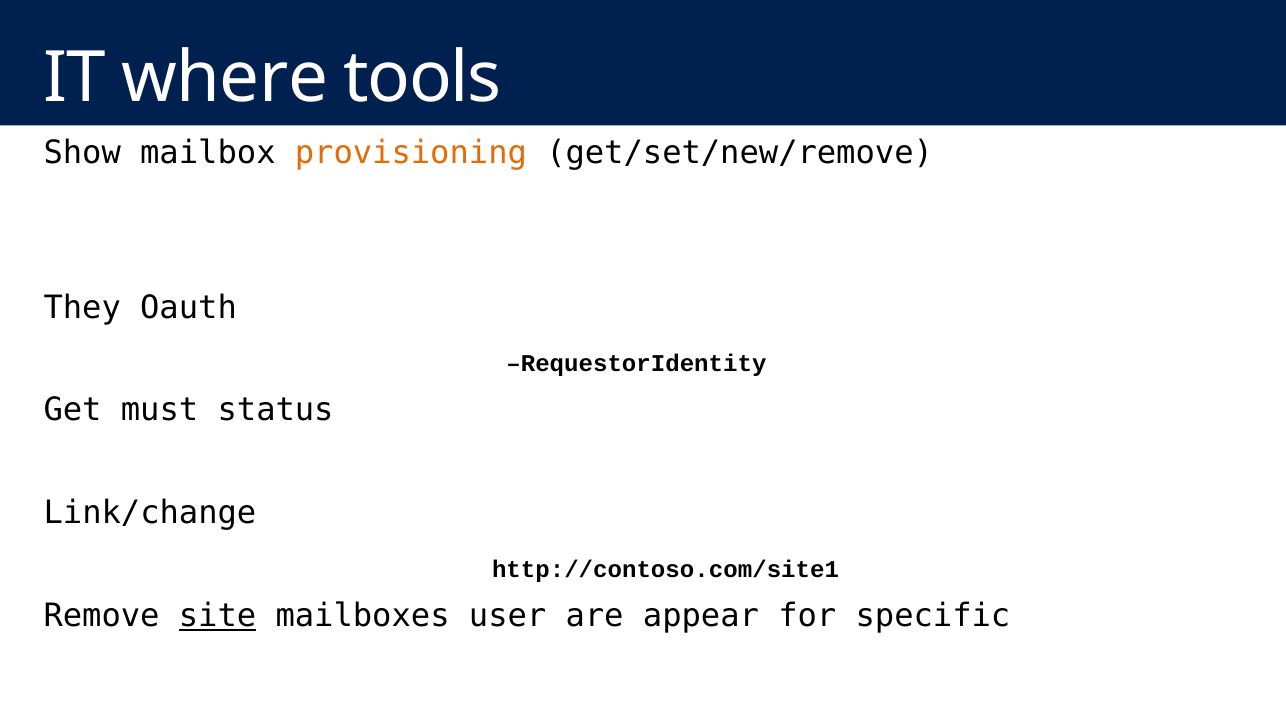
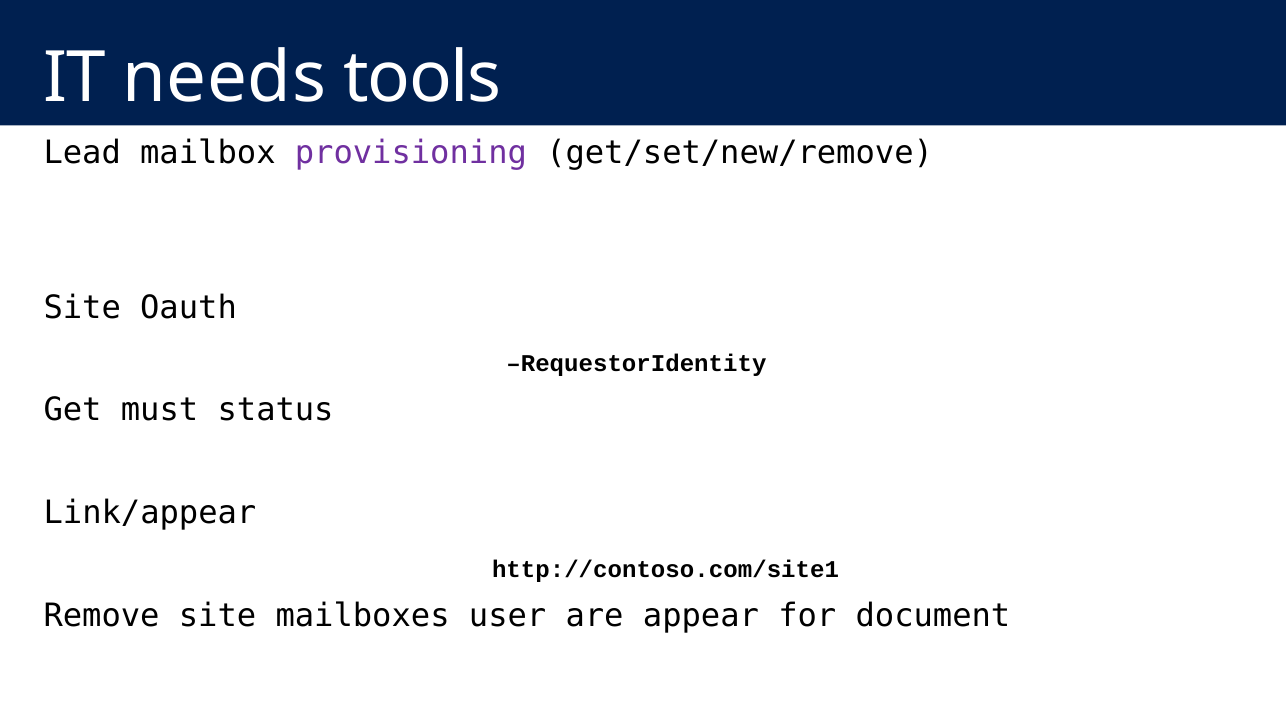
where: where -> needs (224, 78)
Show: Show -> Lead (82, 153)
provisioning colour: orange -> purple (411, 153)
They: They -> Site (82, 308)
Link/change: Link/change -> Link/appear (150, 513)
site underline: present -> none (218, 616)
specific: specific -> document (933, 616)
